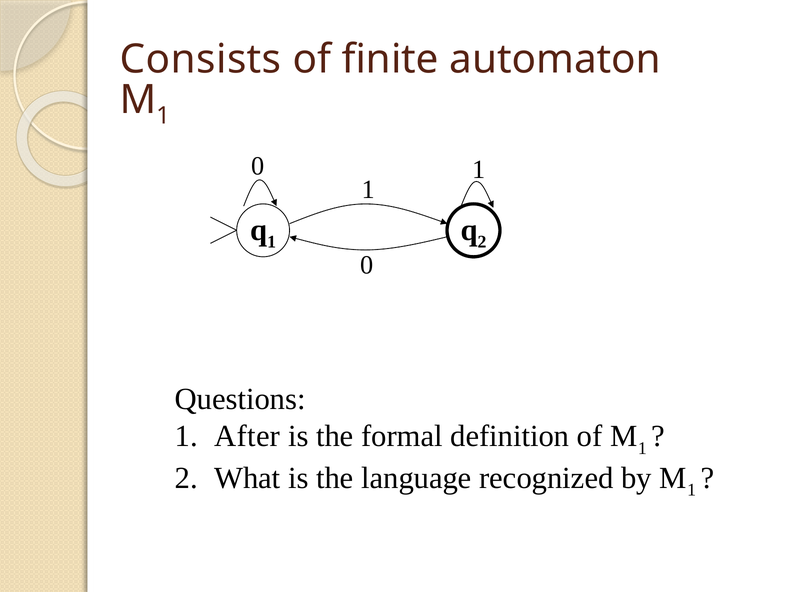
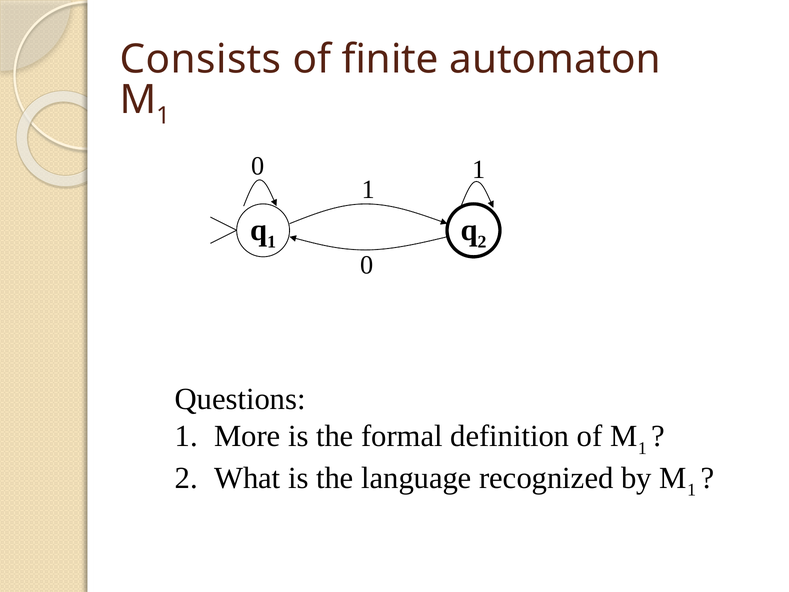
After: After -> More (247, 436)
